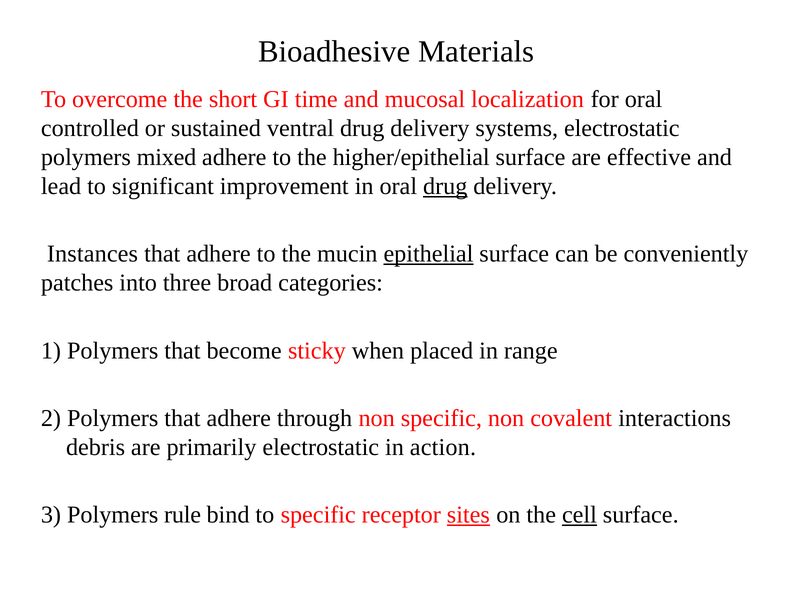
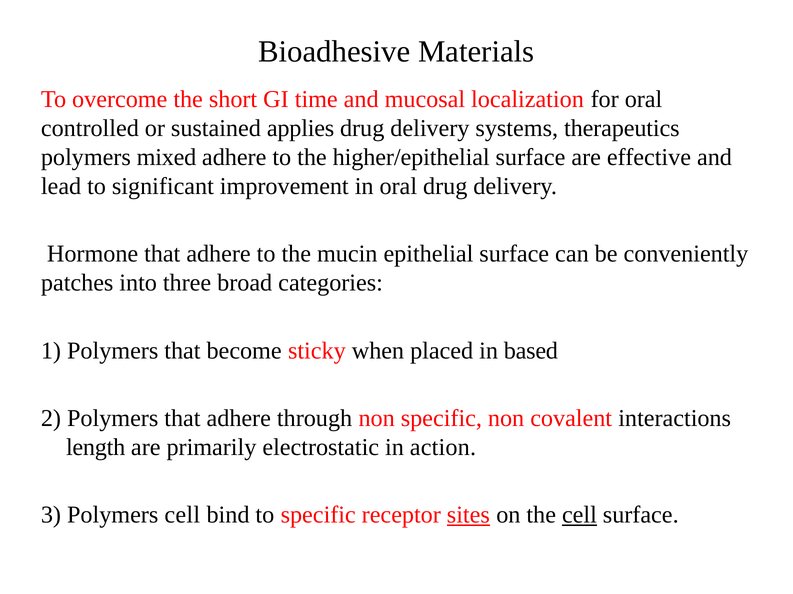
ventral: ventral -> applies (301, 129)
systems electrostatic: electrostatic -> therapeutics (622, 129)
drug underline: present -> none (445, 187)
Instances: Instances -> Hormone (93, 254)
epithelial underline: present -> none (428, 254)
range: range -> based (531, 351)
debris: debris -> length (96, 448)
Polymers rule: rule -> cell (182, 516)
